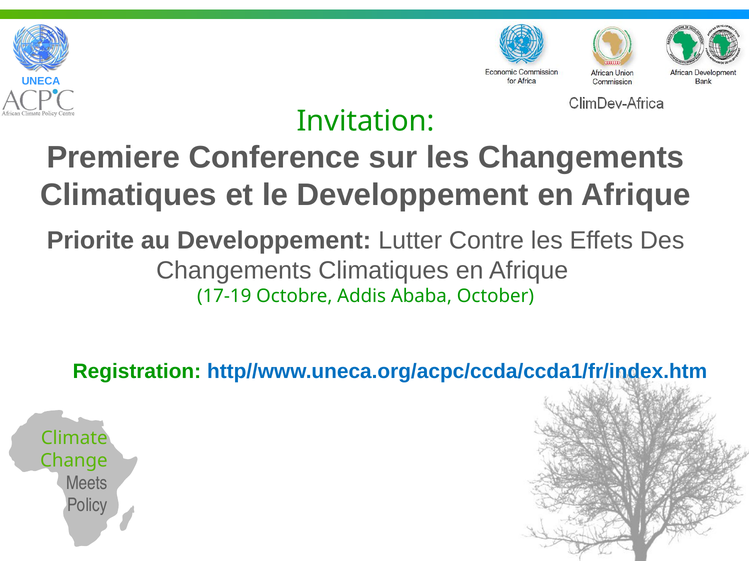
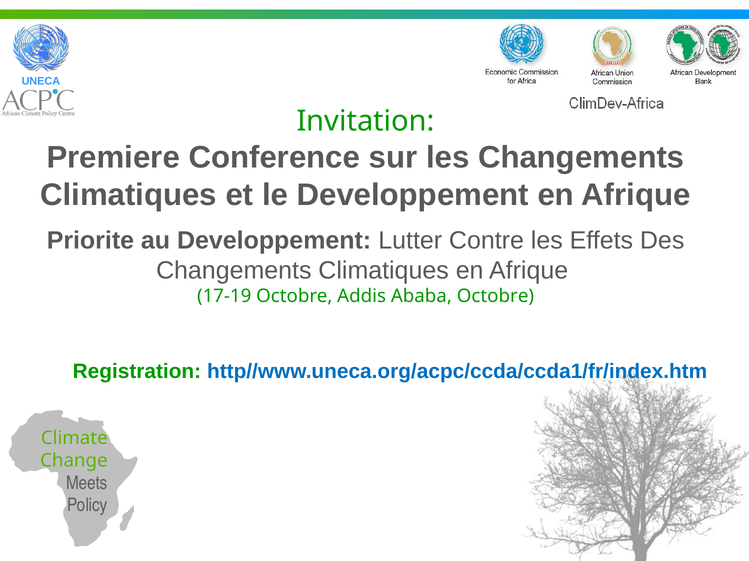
Ababa October: October -> Octobre (495, 297)
